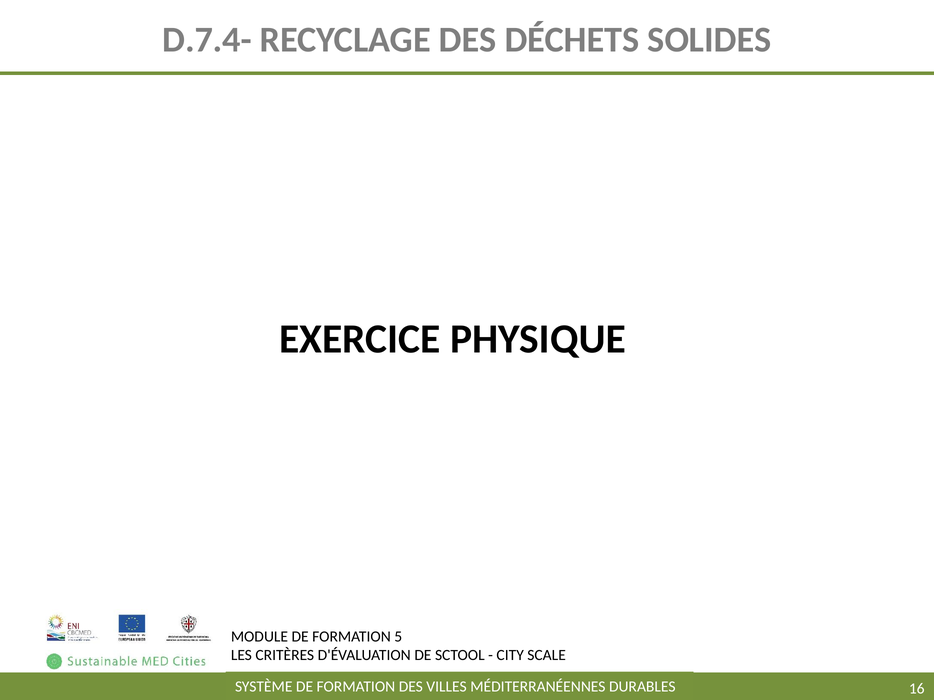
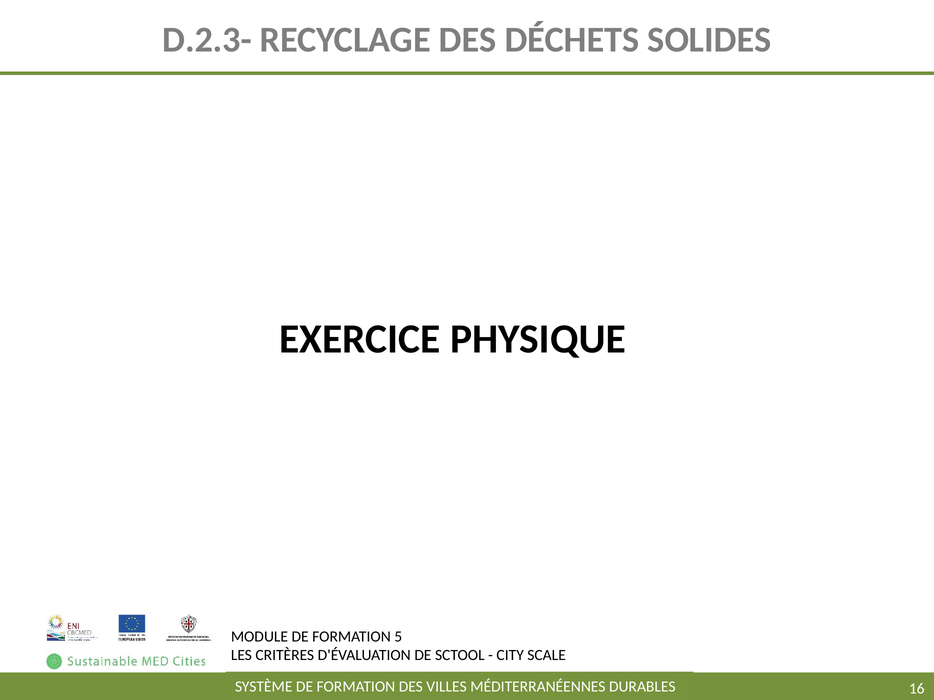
D.7.4-: D.7.4- -> D.2.3- (207, 40)
